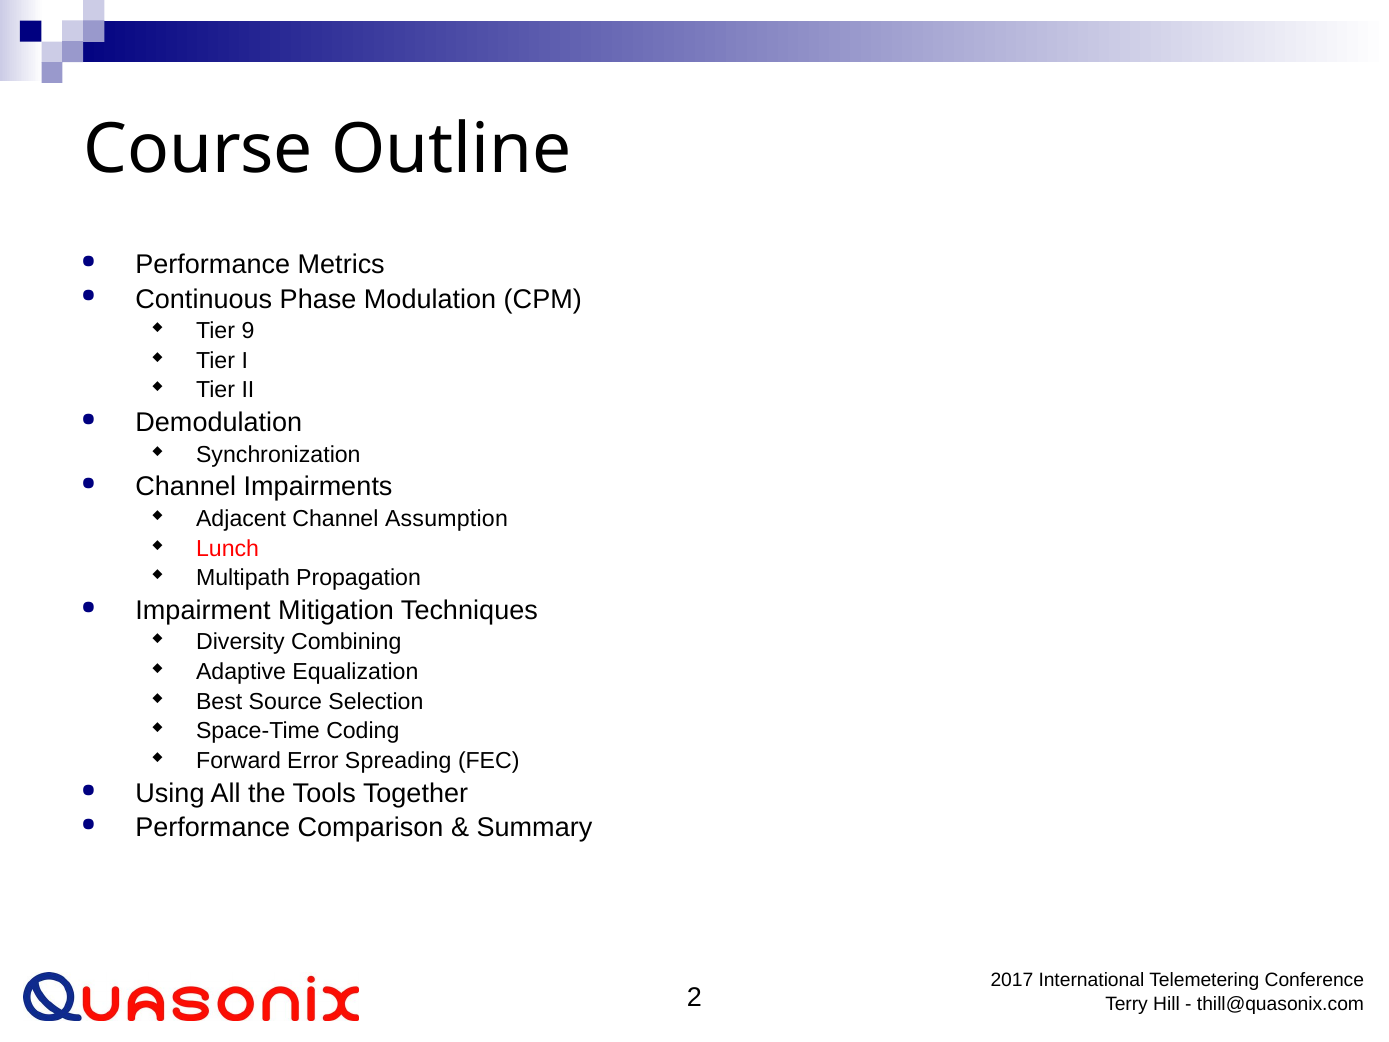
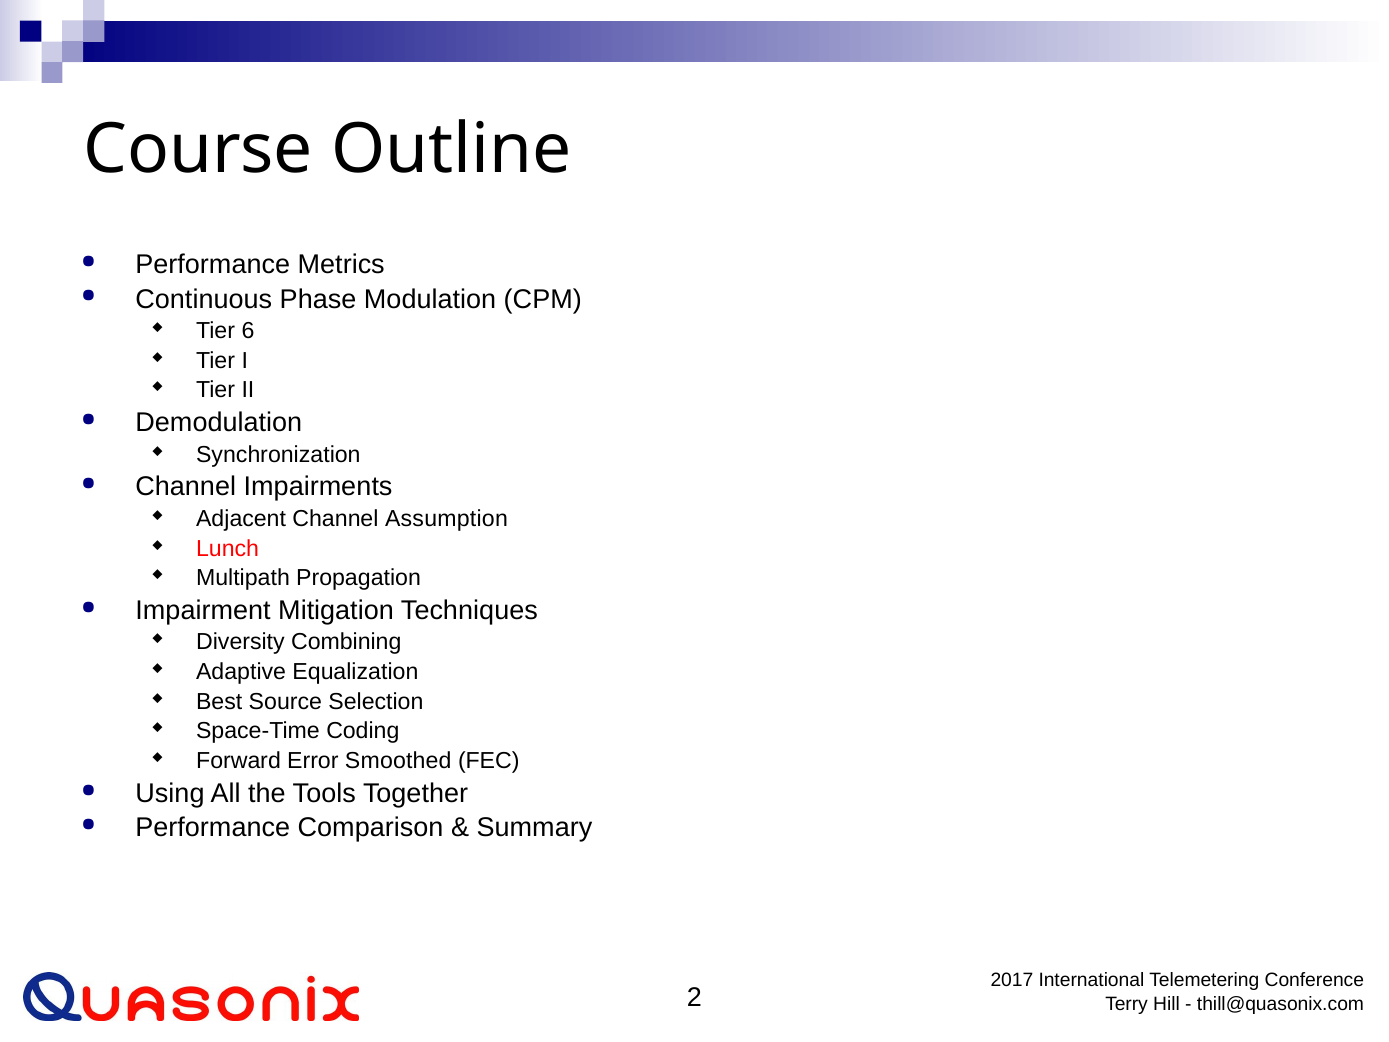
9: 9 -> 6 (248, 331)
Spreading: Spreading -> Smoothed (398, 761)
